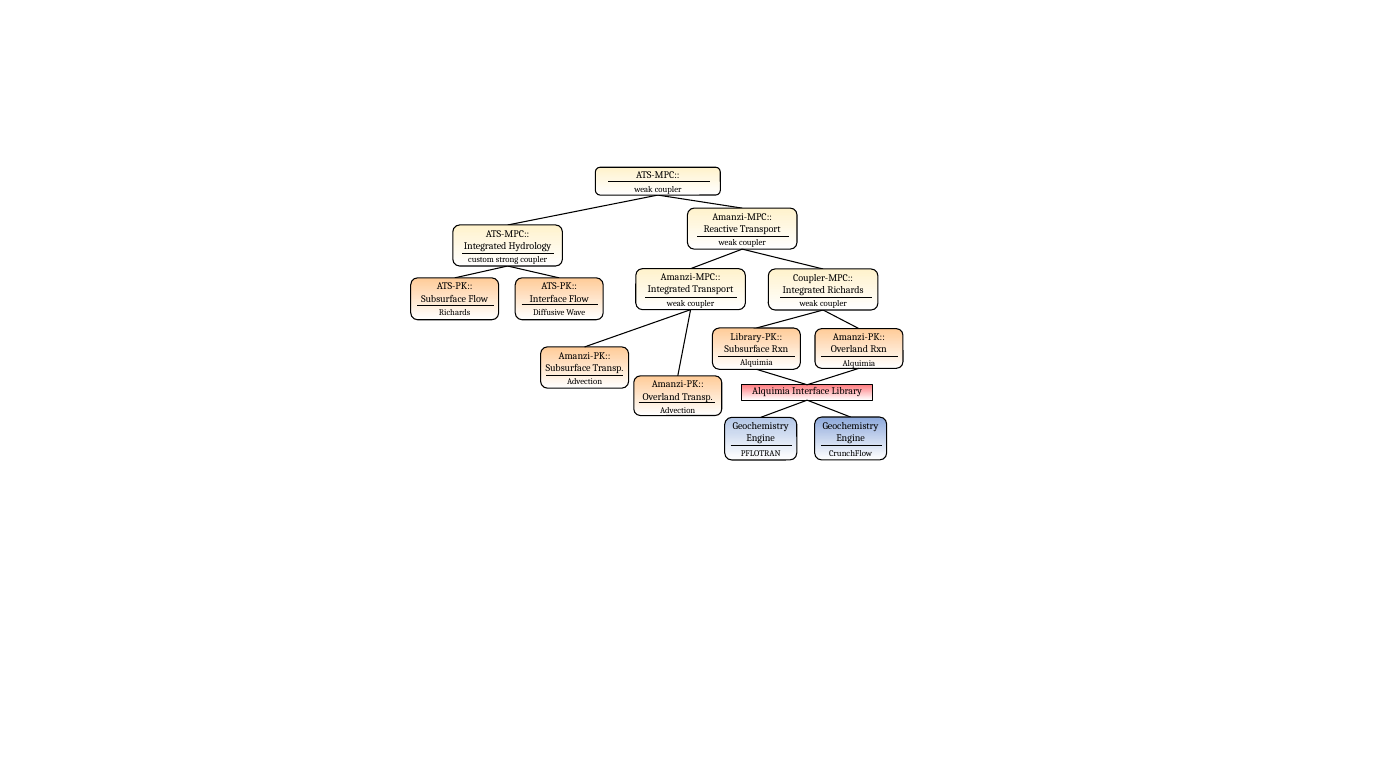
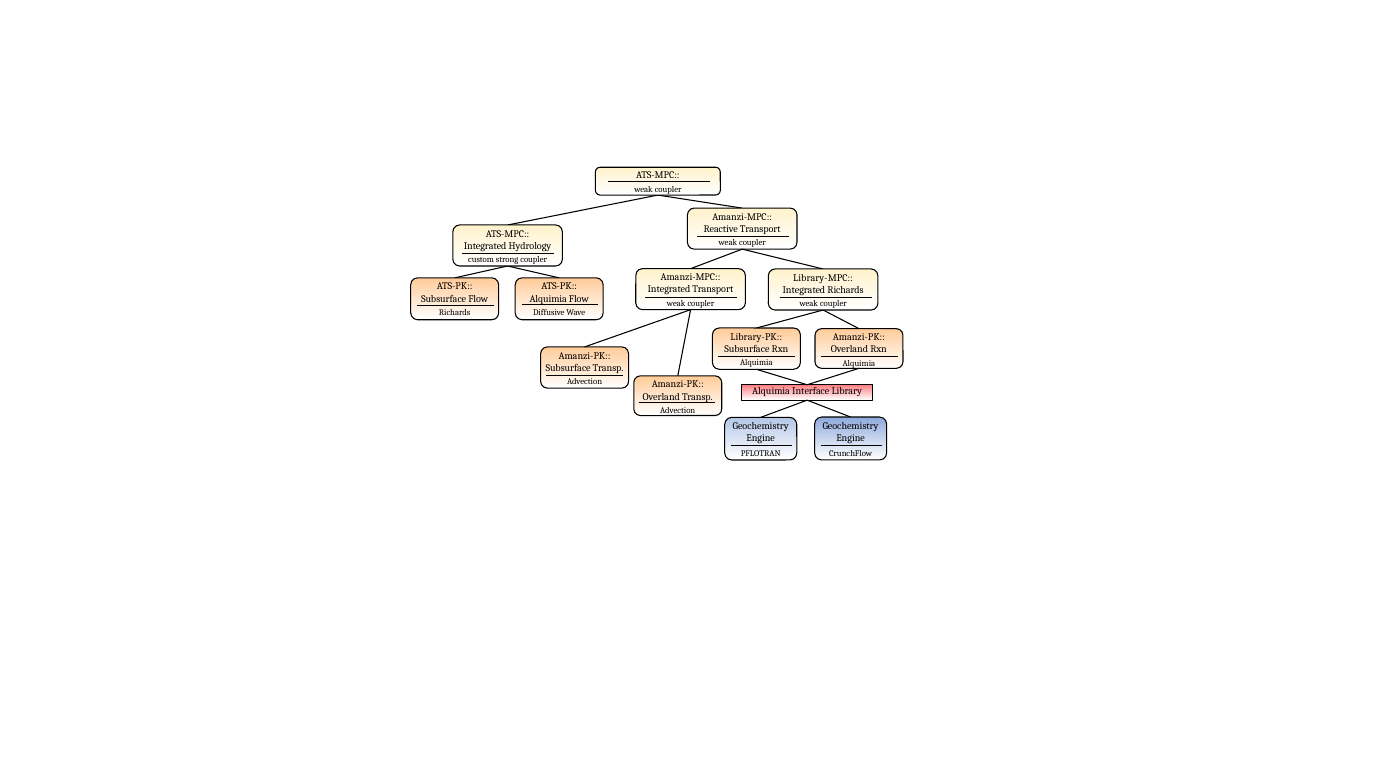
Coupler-MPC: Coupler-MPC -> Library-MPC (823, 278)
Interface: Interface -> Alquimia (548, 299)
